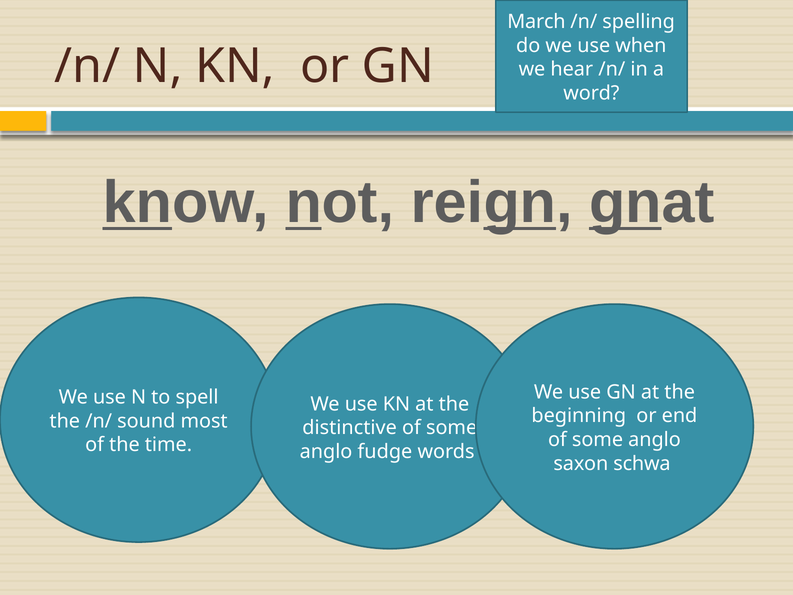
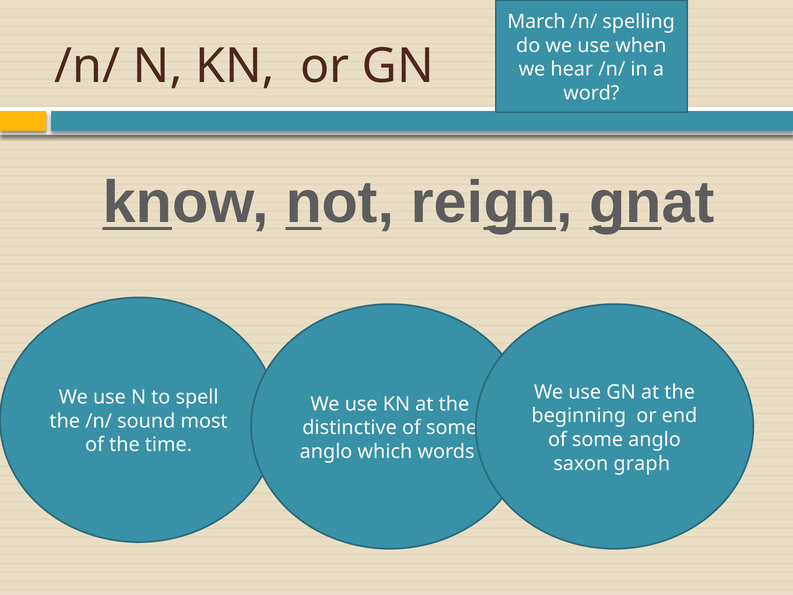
fudge: fudge -> which (385, 451)
schwa: schwa -> graph (642, 463)
